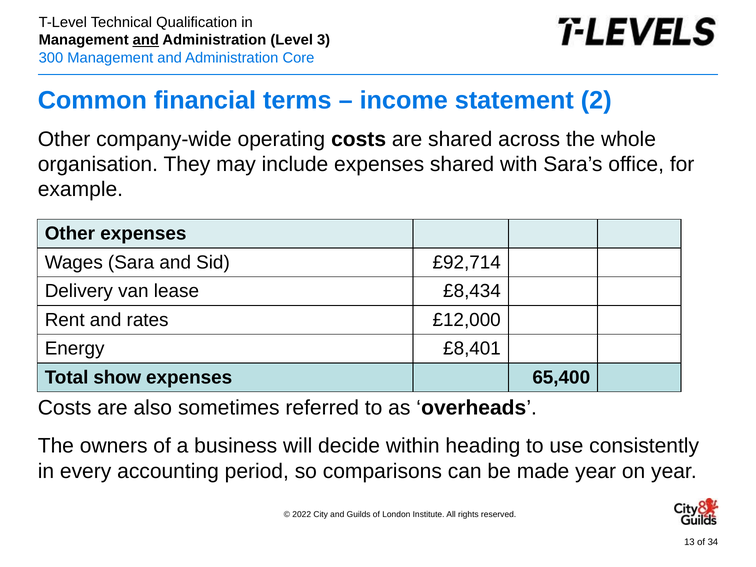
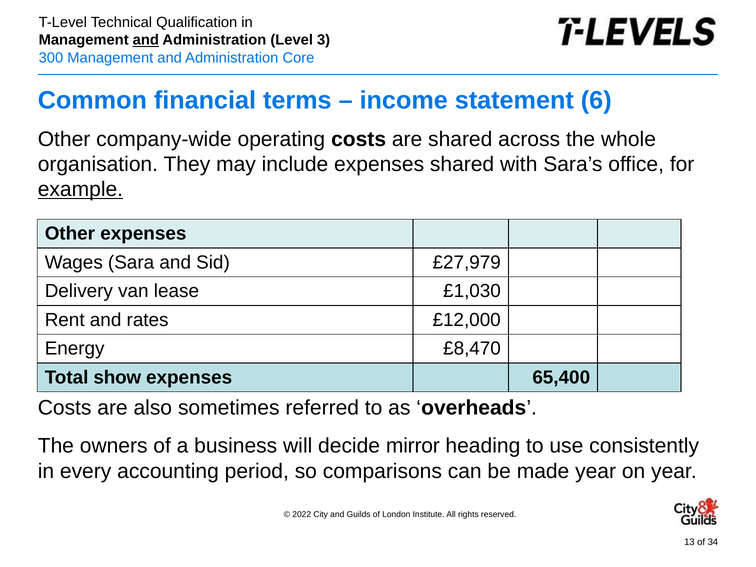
2: 2 -> 6 (596, 100)
example underline: none -> present (80, 190)
£92,714: £92,714 -> £27,979 (467, 262)
£8,434: £8,434 -> £1,030 (472, 291)
£8,401: £8,401 -> £8,470 (472, 349)
within: within -> mirror (413, 446)
